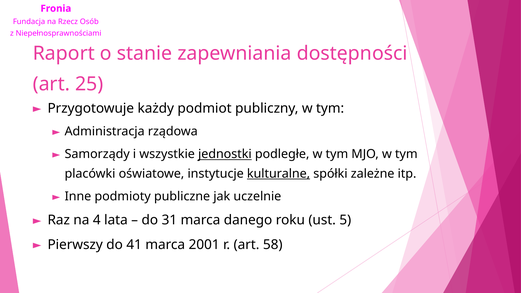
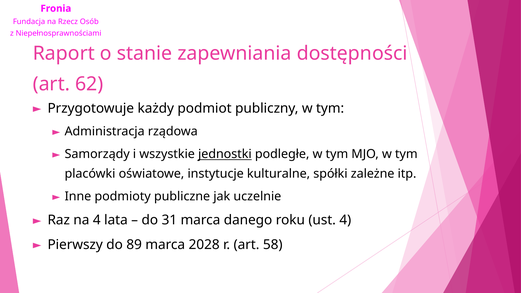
25: 25 -> 62 (89, 84)
kulturalne underline: present -> none (279, 174)
ust 5: 5 -> 4 (345, 220)
41: 41 -> 89 (134, 245)
2001: 2001 -> 2028 (204, 245)
